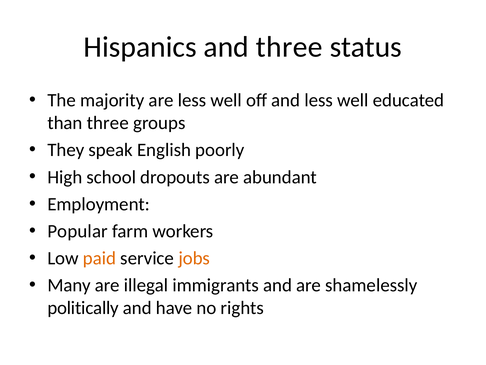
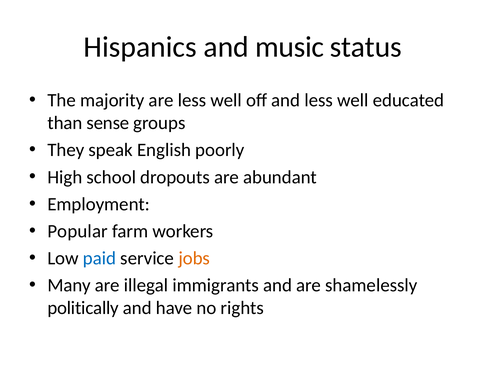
and three: three -> music (290, 47)
than three: three -> sense (108, 123)
paid colour: orange -> blue (100, 258)
